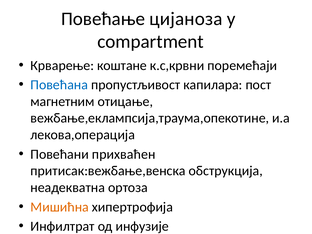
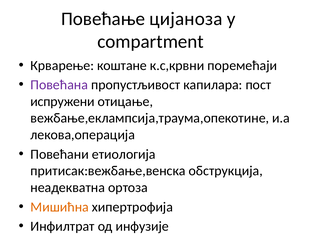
Повећана colour: blue -> purple (59, 85)
магнeтним: магнeтним -> испружени (63, 102)
прихваћен: прихваћен -> етиологија (124, 154)
